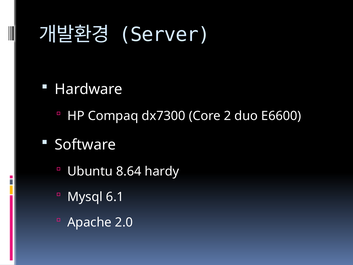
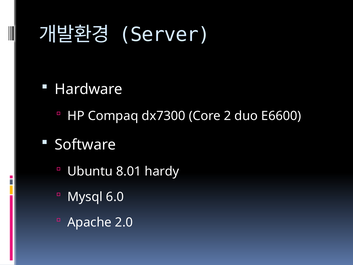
8.64: 8.64 -> 8.01 (129, 171)
6.1: 6.1 -> 6.0 (115, 197)
